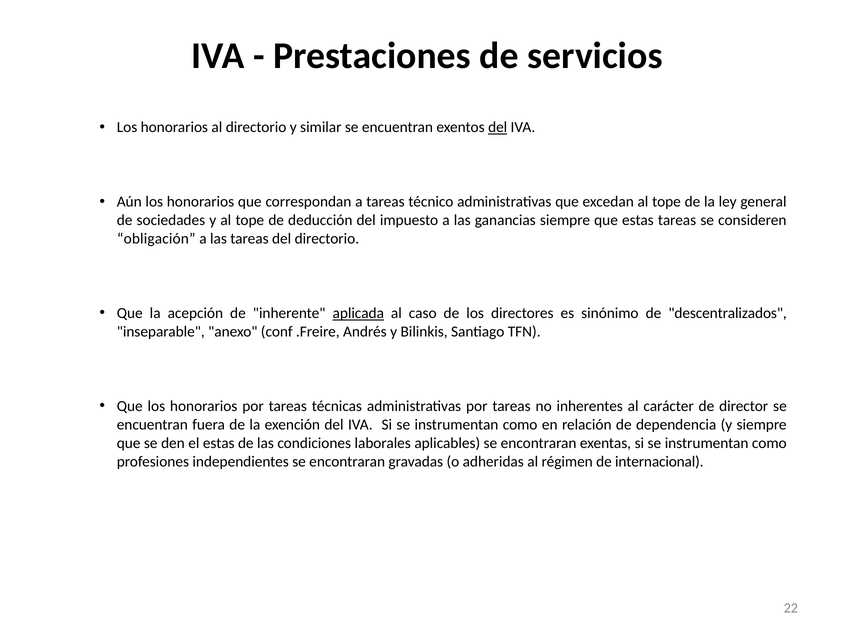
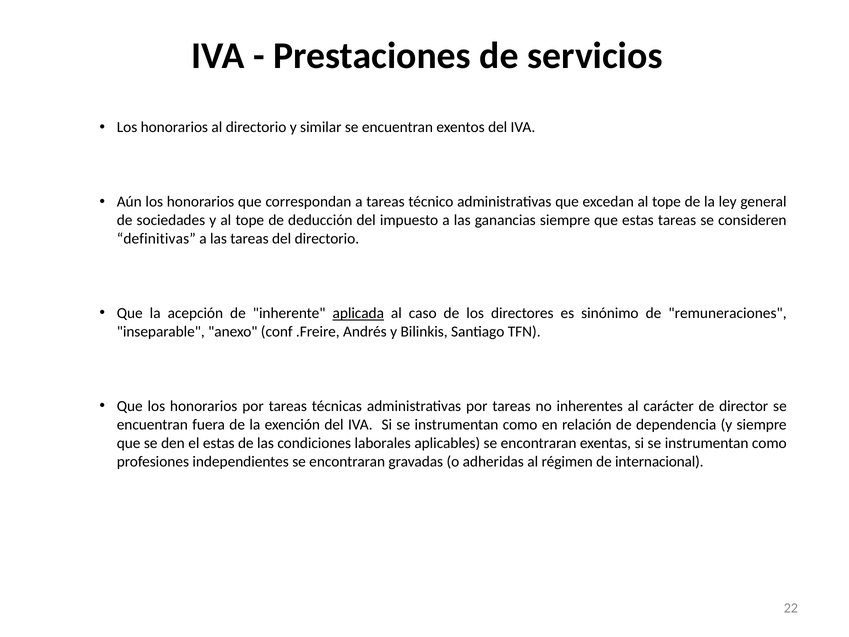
del underline: present -> none (498, 127)
obligación: obligación -> definitivas (156, 239)
descentralizados: descentralizados -> remuneraciones (728, 313)
